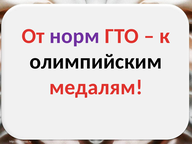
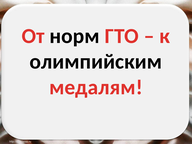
норм colour: purple -> black (75, 36)
